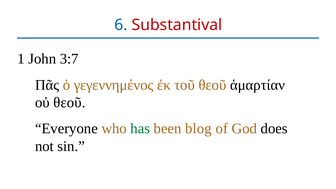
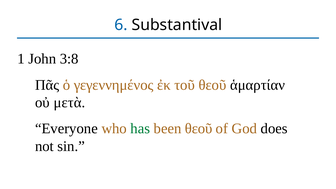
Substantival colour: red -> black (177, 25)
3:7: 3:7 -> 3:8 (69, 59)
οὐ θεοῦ: θεοῦ -> μετὰ (69, 103)
been blog: blog -> θεοῦ (199, 129)
